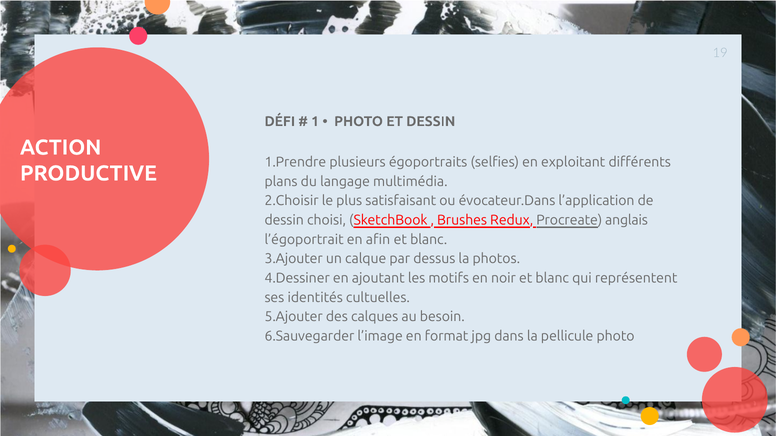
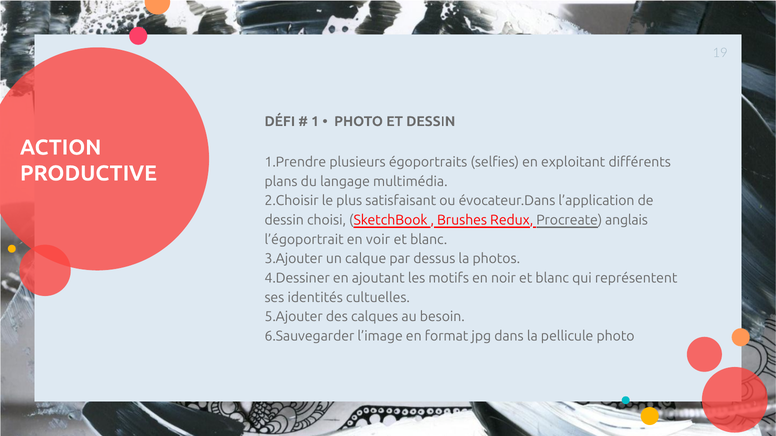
afin: afin -> voir (378, 240)
